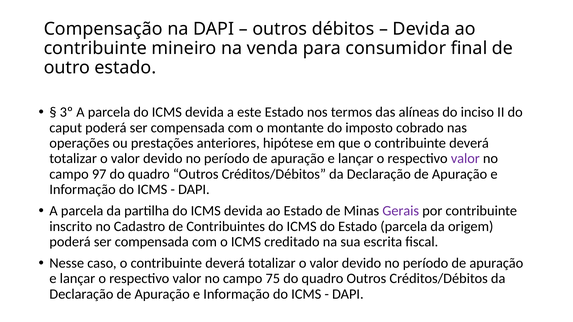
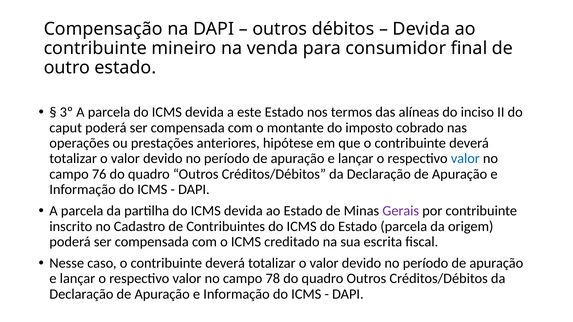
valor colour: purple -> blue (465, 159)
97: 97 -> 76 (99, 174)
75: 75 -> 78 (273, 279)
